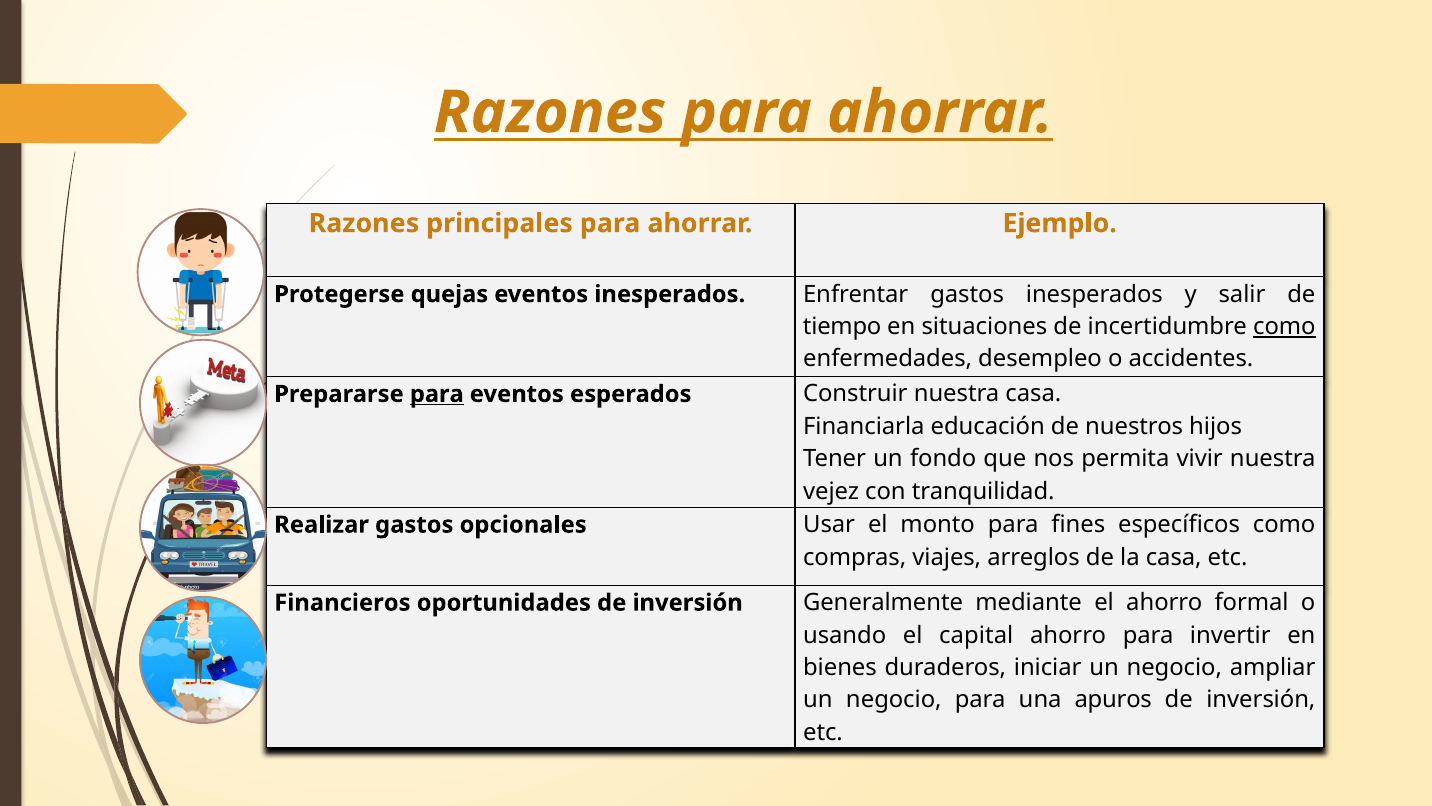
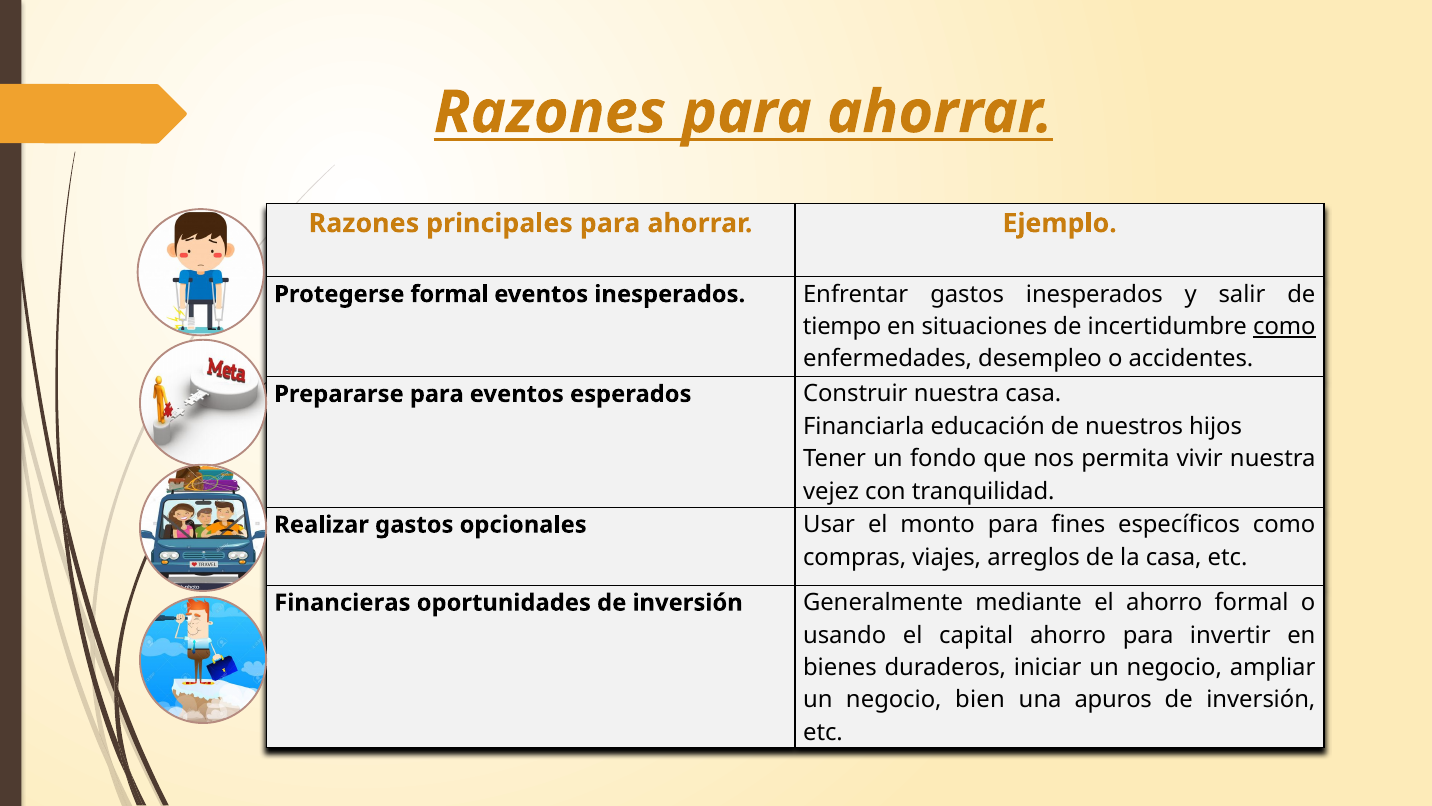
Protegerse quejas: quejas -> formal (449, 294)
para underline: present -> none (437, 394)
Financieros: Financieros -> Financieras (342, 602)
negocio para: para -> bien (980, 700)
